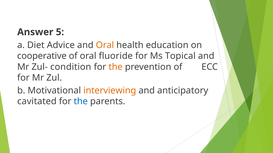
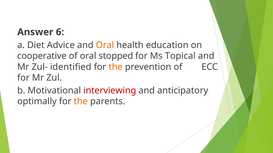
5: 5 -> 6 (60, 32)
fluoride: fluoride -> stopped (116, 56)
condition: condition -> identified (71, 67)
interviewing colour: orange -> red (110, 91)
cavitated: cavitated -> optimally (37, 102)
the colour: blue -> orange (81, 102)
